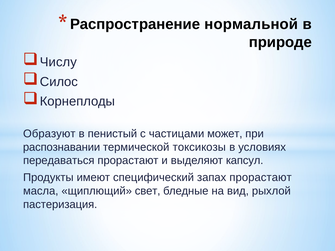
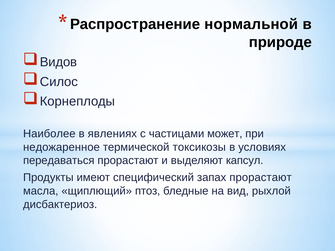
Числу: Числу -> Видов (58, 62)
Образуют: Образуют -> Наиболее (49, 134)
пенистый: пенистый -> явлениях (112, 134)
распознавании: распознавании -> недожаренное (61, 147)
свет: свет -> птоз (148, 191)
пастеризация: пастеризация -> дисбактериоз (60, 205)
